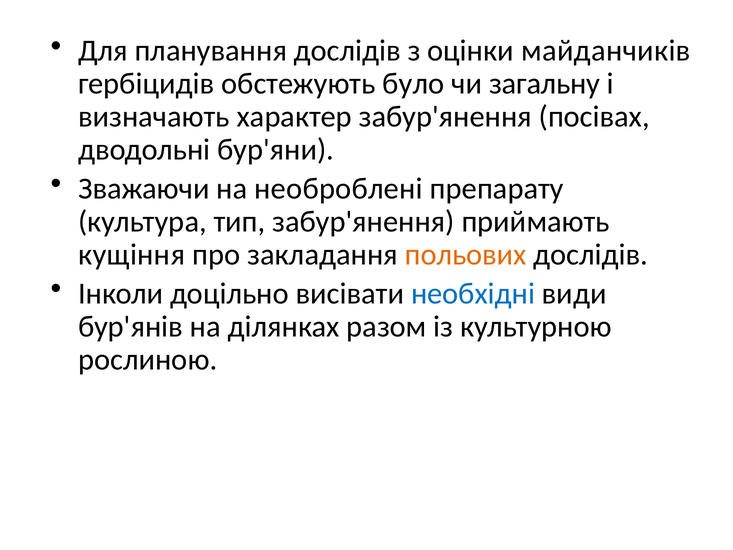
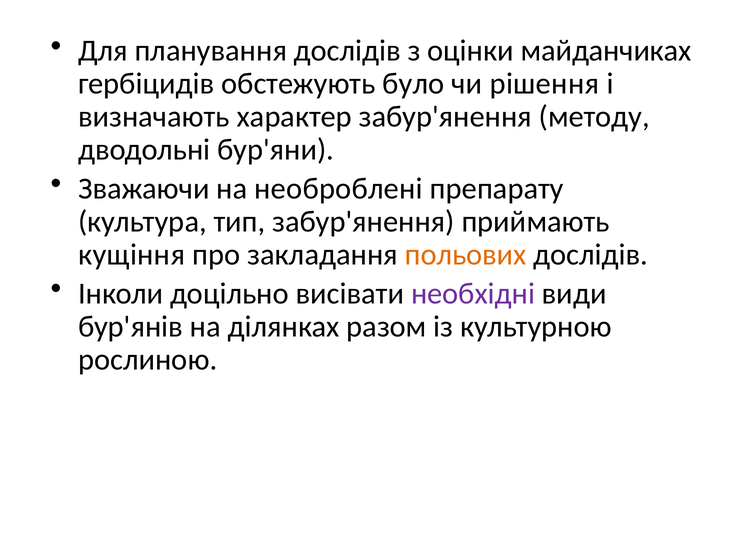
майданчиків: майданчиків -> майданчиках (606, 51)
загальну: загальну -> рішення (544, 84)
посівах: посівах -> методу (594, 117)
необхідні colour: blue -> purple (473, 293)
